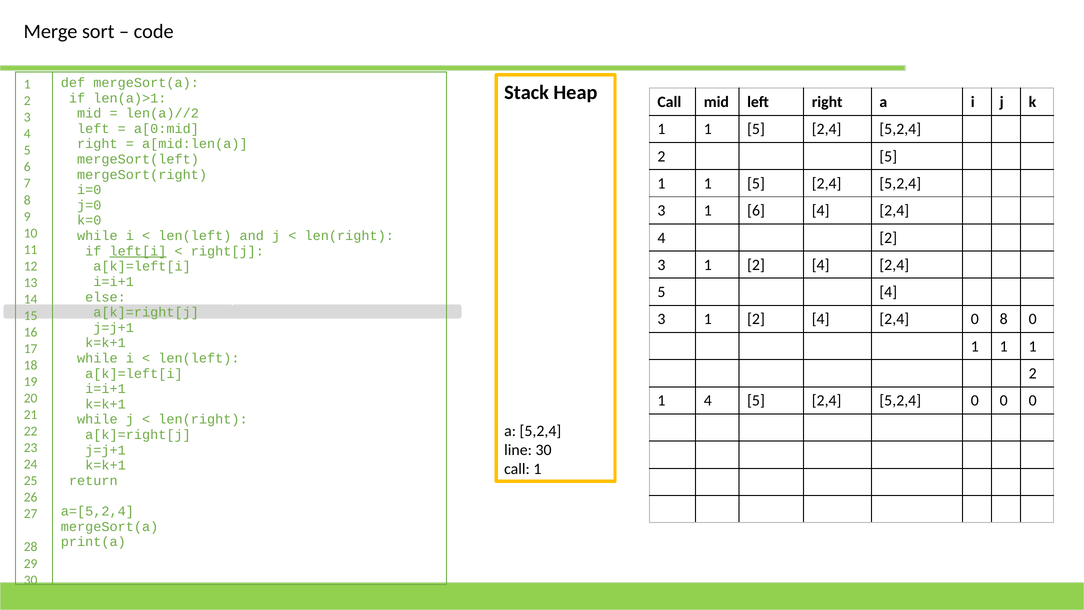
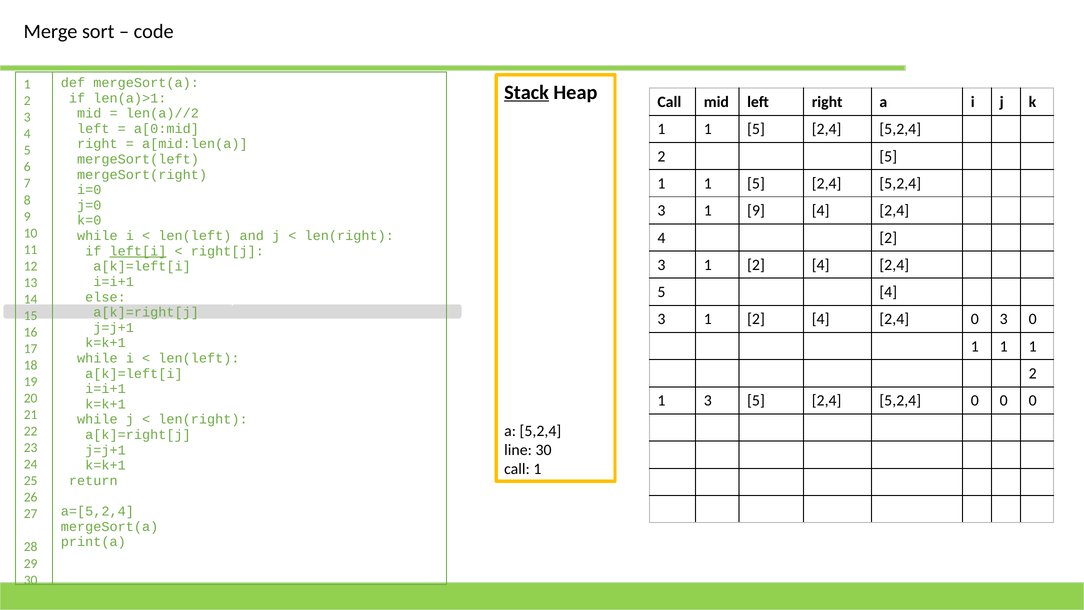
Stack underline: none -> present (527, 92)
1 6: 6 -> 9 (756, 211)
0 8: 8 -> 3 (1004, 319)
1 4: 4 -> 3 (708, 401)
